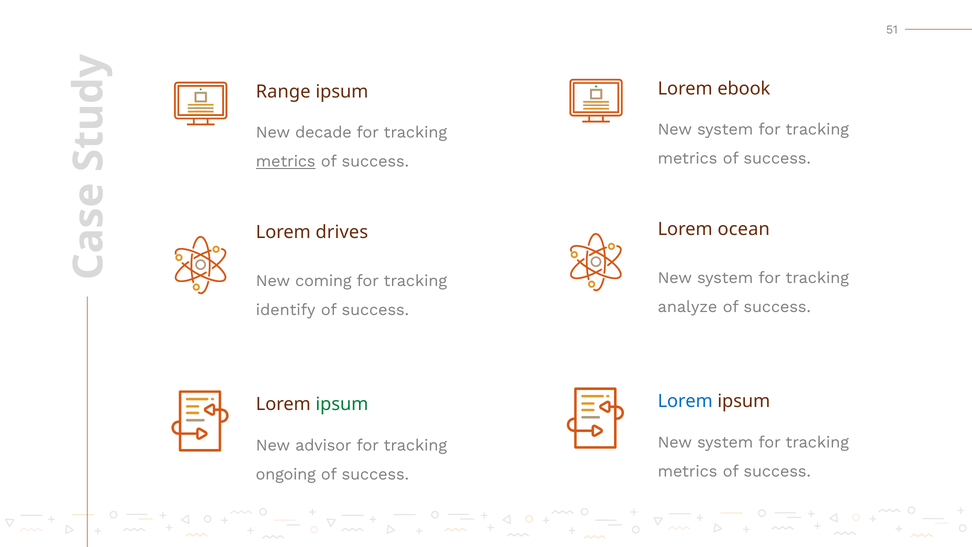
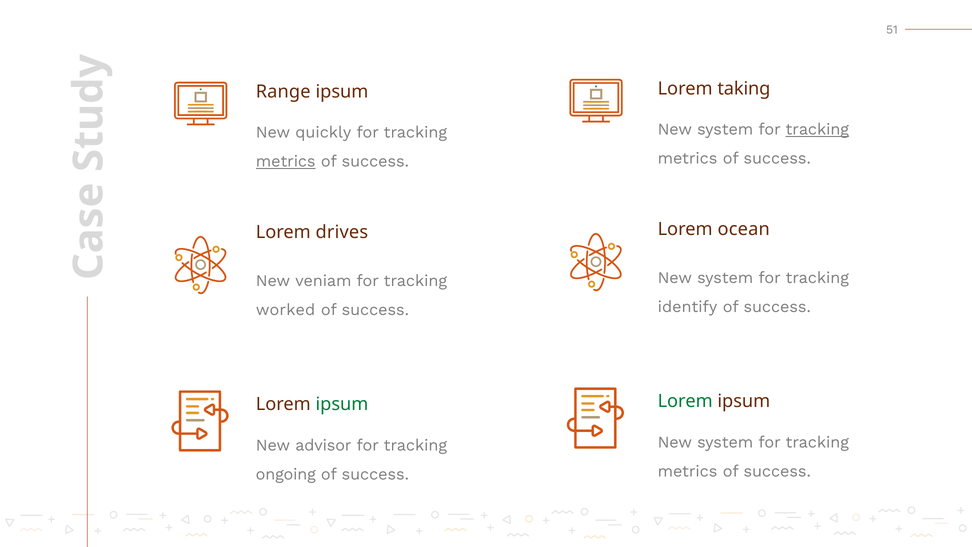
ebook: ebook -> taking (744, 89)
tracking underline: none -> present (817, 129)
decade: decade -> quickly (323, 132)
coming: coming -> veniam (323, 281)
analyze: analyze -> identify (688, 307)
identify: identify -> worked (286, 310)
Lorem colour: blue -> green (685, 401)
